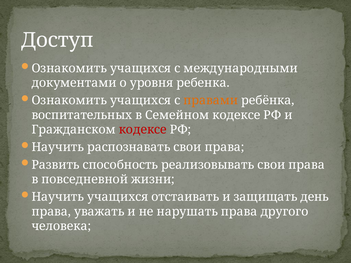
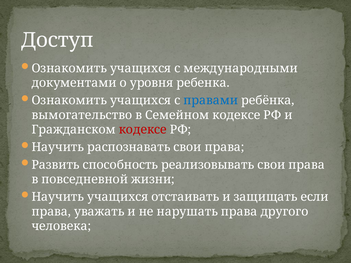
правами colour: orange -> blue (211, 101)
воспитательных: воспитательных -> вымогательство (82, 115)
день: день -> если (315, 197)
